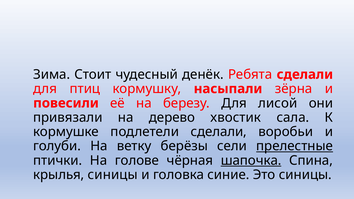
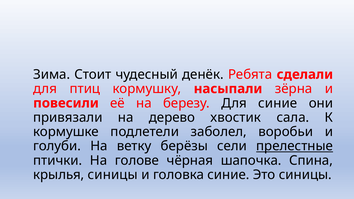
Для лисой: лисой -> синие (278, 103)
подлетели сделали: сделали -> заболел (219, 132)
шапочка underline: present -> none (251, 161)
